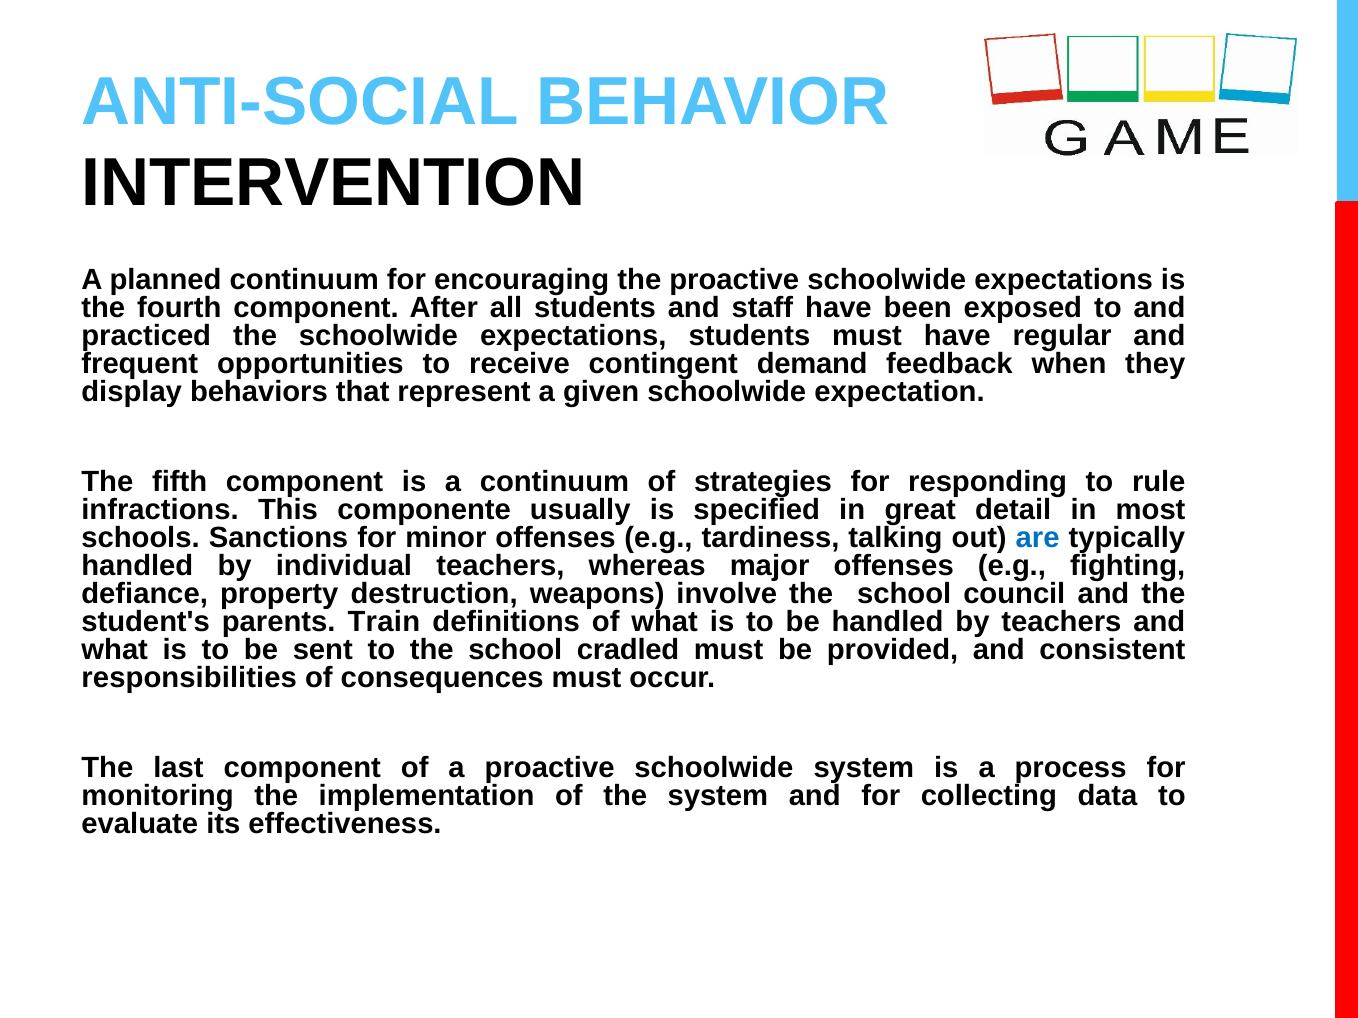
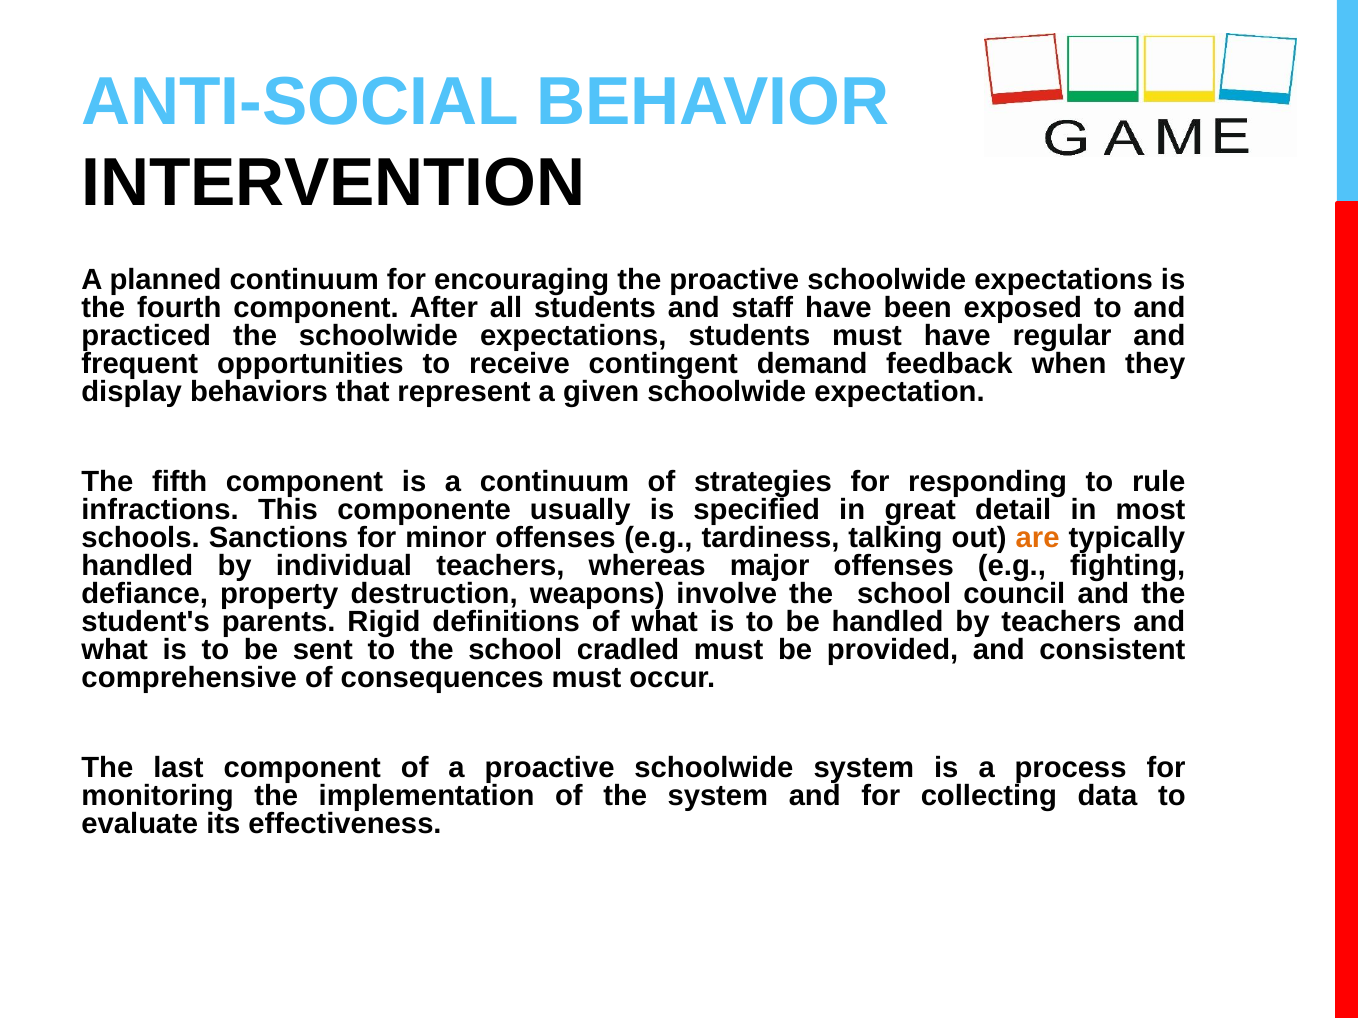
are colour: blue -> orange (1038, 538)
Train: Train -> Rigid (384, 622)
responsibilities: responsibilities -> comprehensive (189, 678)
